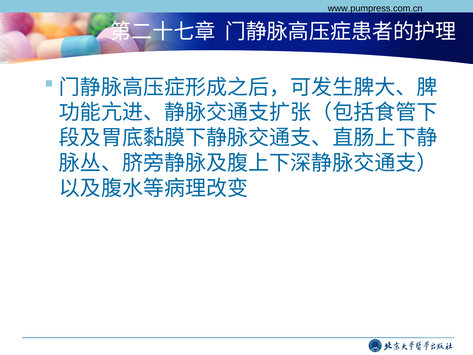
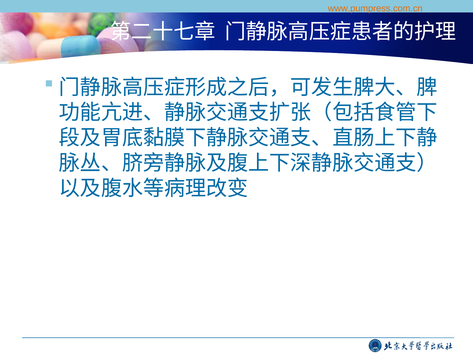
www.pumpress.com.cn colour: black -> orange (375, 8)
